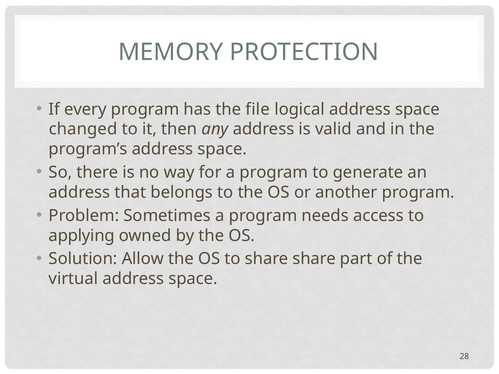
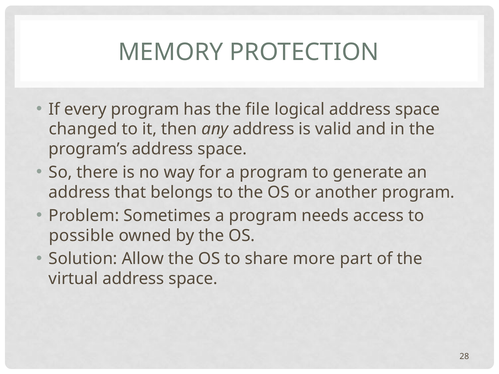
applying: applying -> possible (82, 236)
share share: share -> more (314, 259)
